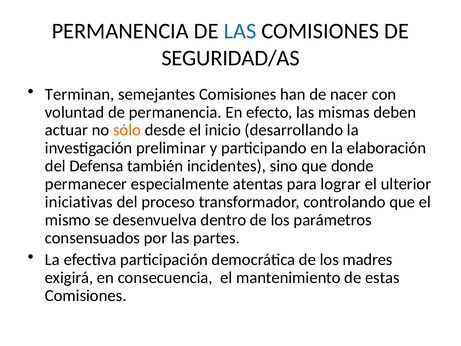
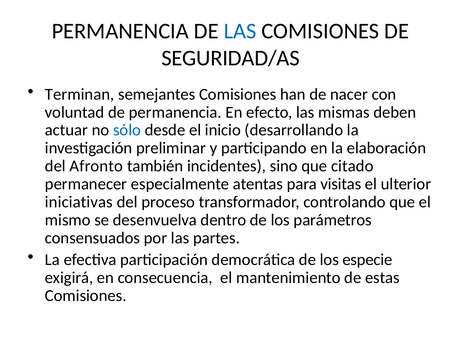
sólo colour: orange -> blue (127, 130)
Defensa: Defensa -> Afronto (96, 166)
donde: donde -> citado (352, 166)
lograr: lograr -> visitas (341, 184)
madres: madres -> especie (367, 260)
